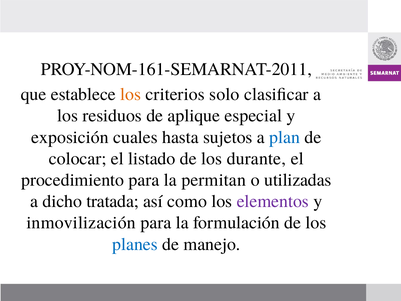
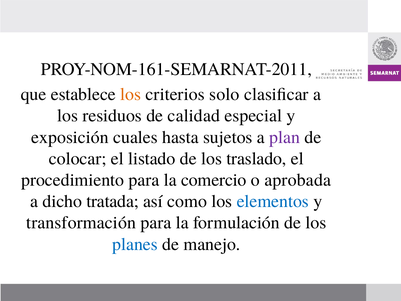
aplique: aplique -> calidad (194, 116)
plan colour: blue -> purple (285, 137)
durante: durante -> traslado (256, 158)
permitan: permitan -> comercio (214, 180)
utilizadas: utilizadas -> aprobada (298, 180)
elementos colour: purple -> blue (273, 201)
inmovilización: inmovilización -> transformación (81, 223)
